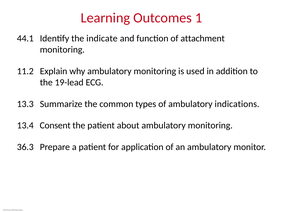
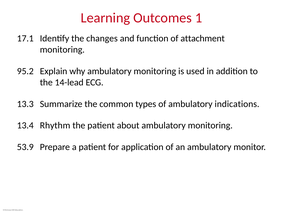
44.1: 44.1 -> 17.1 (25, 38)
indicate: indicate -> changes (102, 38)
11.2: 11.2 -> 95.2 (25, 71)
19-lead: 19-lead -> 14-lead (69, 83)
Consent: Consent -> Rhythm (55, 126)
36.3: 36.3 -> 53.9 (25, 147)
